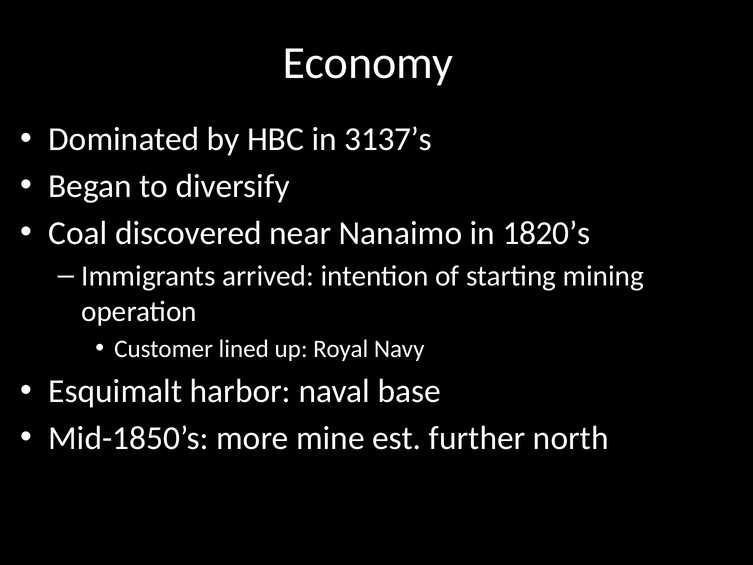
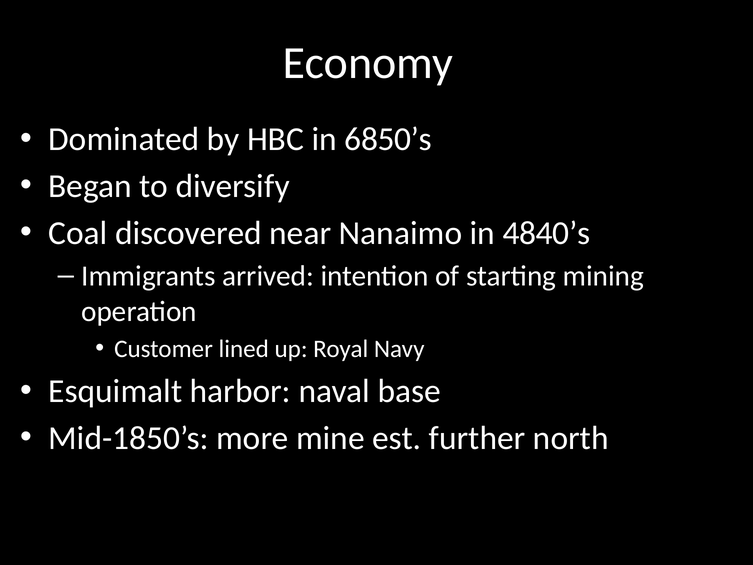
3137’s: 3137’s -> 6850’s (388, 139)
1820’s: 1820’s -> 4840’s (546, 233)
